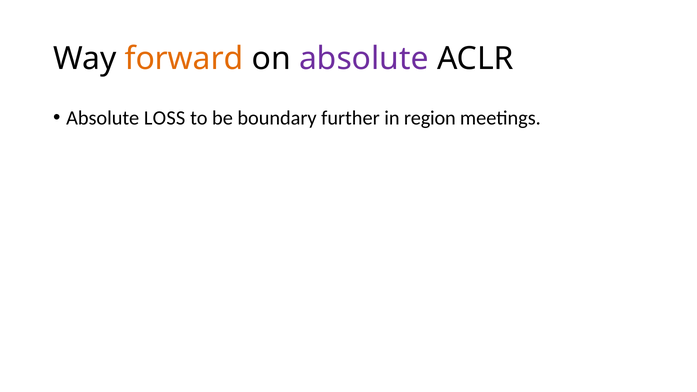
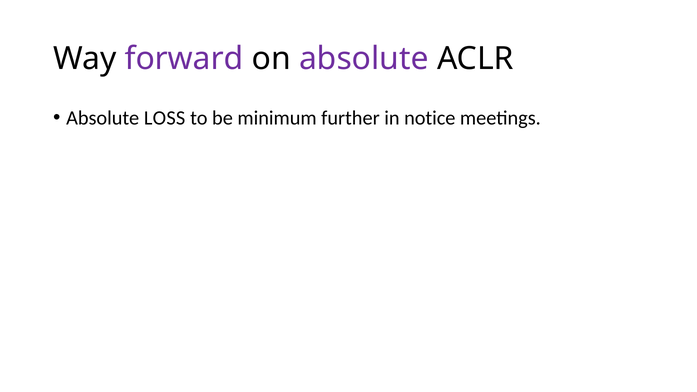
forward colour: orange -> purple (184, 59)
boundary: boundary -> minimum (277, 118)
region: region -> notice (430, 118)
